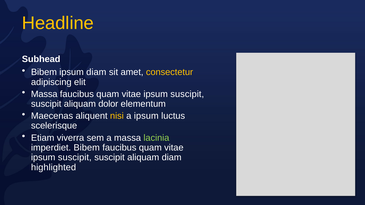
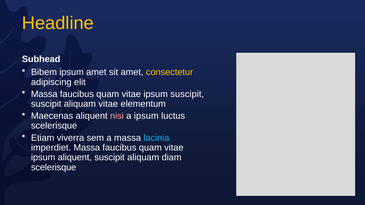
ipsum diam: diam -> amet (96, 72)
aliquam dolor: dolor -> vitae (108, 104)
nisi colour: yellow -> pink (117, 116)
lacinia colour: light green -> light blue (156, 138)
imperdiet Bibem: Bibem -> Massa (87, 148)
suscipit: suscipit -> aliquent (75, 158)
highlighted: highlighted -> scelerisque (54, 168)
